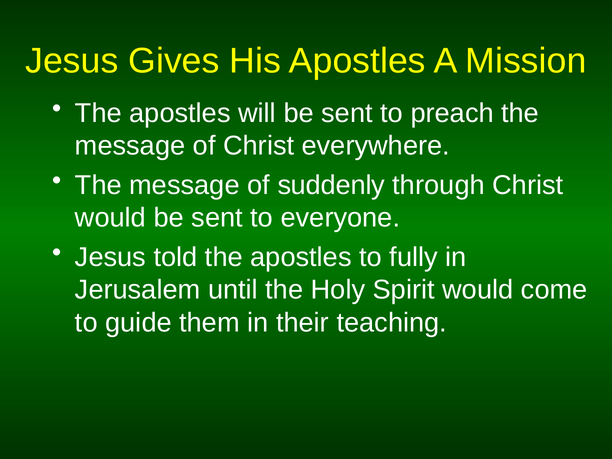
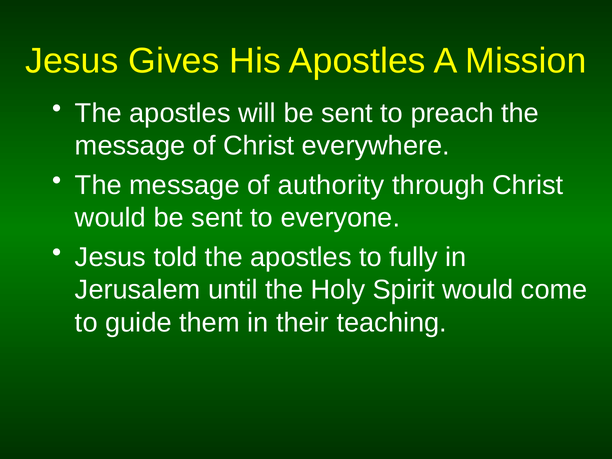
suddenly: suddenly -> authority (331, 185)
